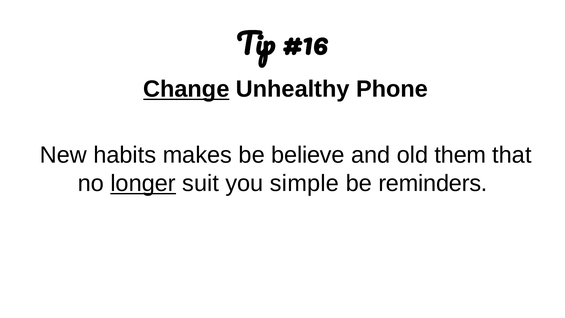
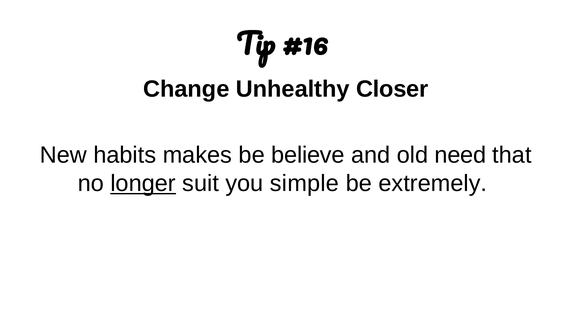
Change underline: present -> none (186, 89)
Phone: Phone -> Closer (392, 89)
them: them -> need (460, 155)
reminders: reminders -> extremely (433, 183)
